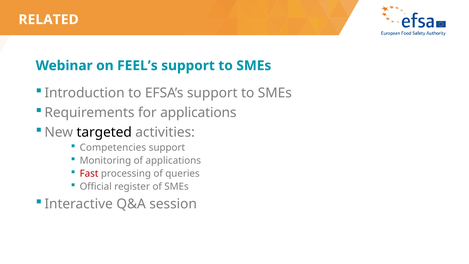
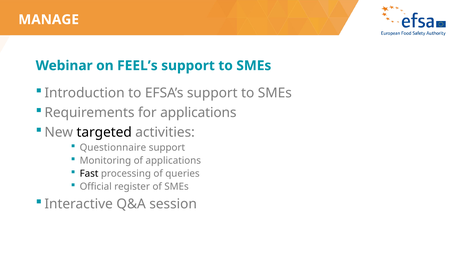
RELATED: RELATED -> MANAGE (49, 20)
Competencies: Competencies -> Questionnaire (113, 147)
Fast colour: red -> black (89, 173)
